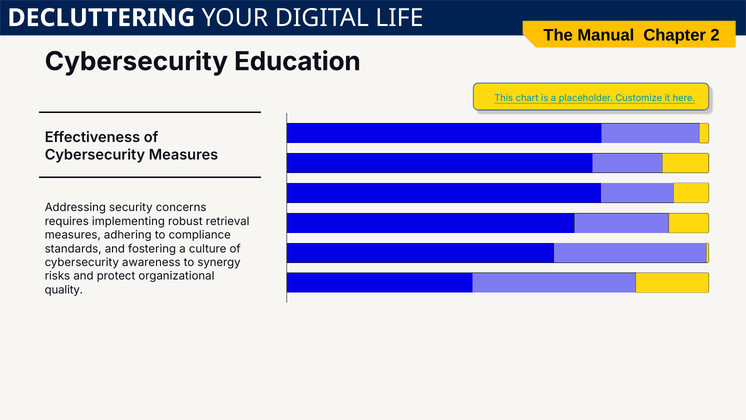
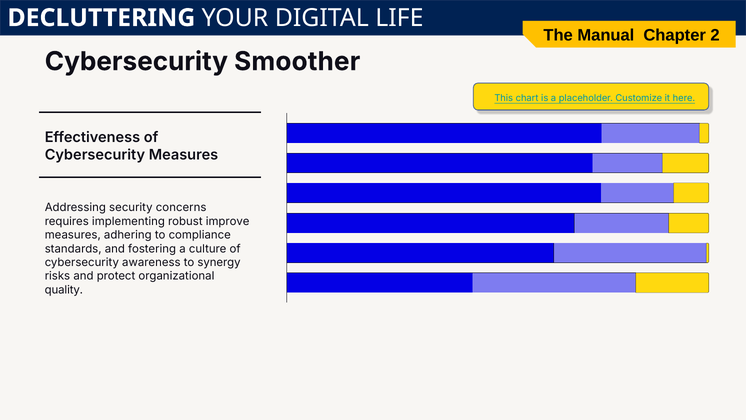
Education: Education -> Smoother (297, 61)
retrieval: retrieval -> improve (228, 221)
